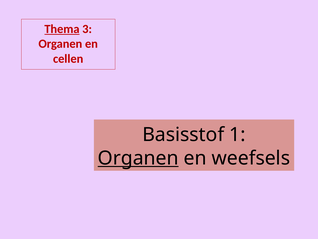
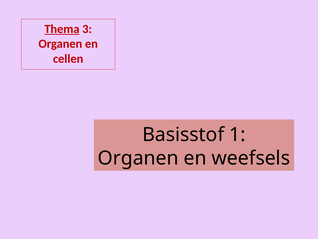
Organen underline: present -> none (138, 158)
